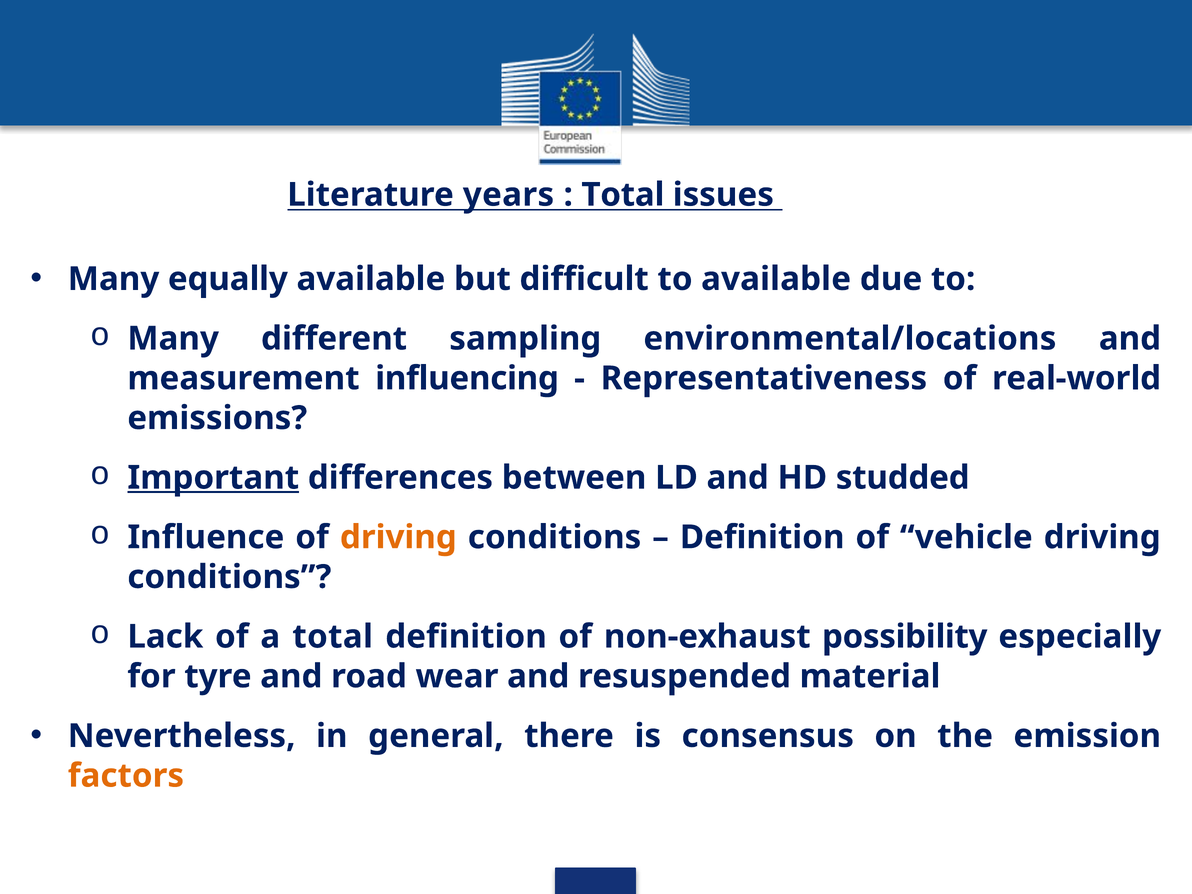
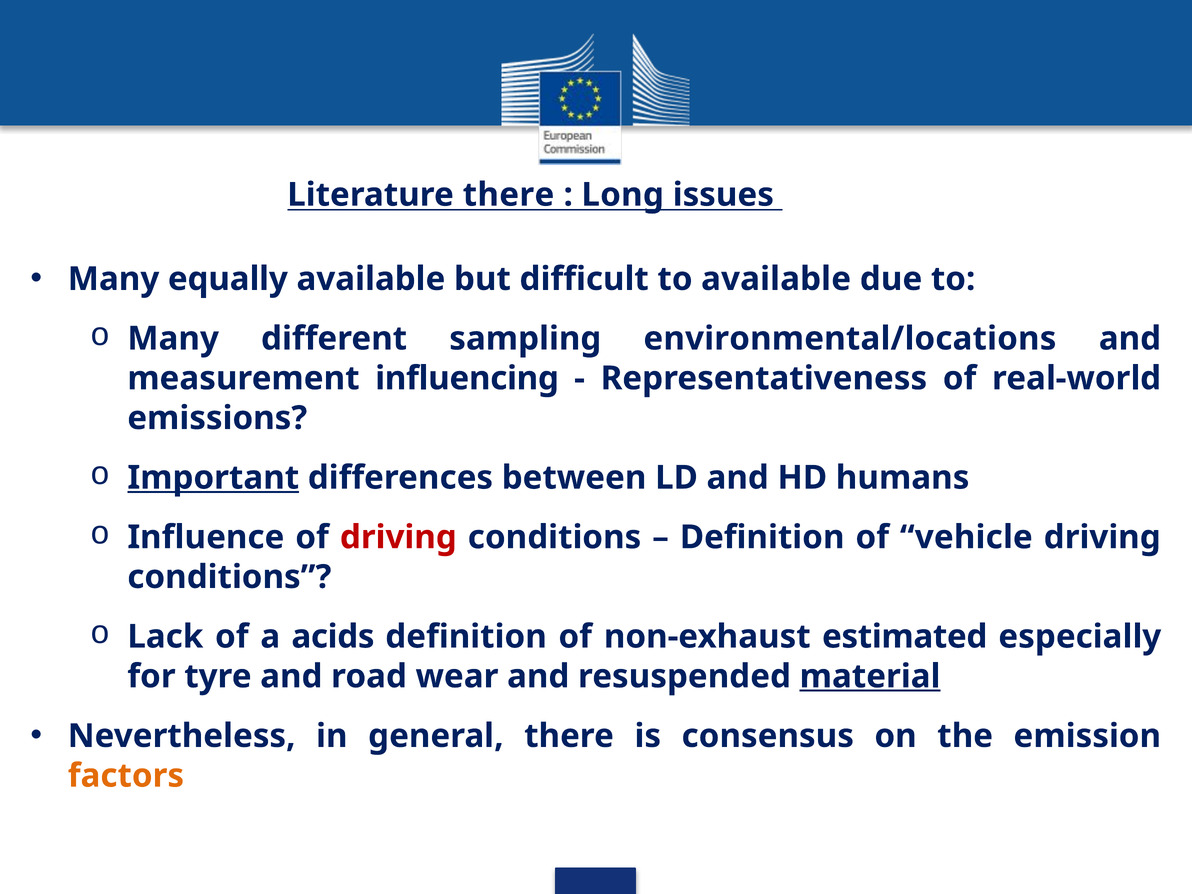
Literature years: years -> there (508, 195)
Total: Total -> Long (623, 195)
studded: studded -> humans (903, 478)
driving colour: orange -> red (398, 537)
a total: total -> acids (333, 637)
possibility: possibility -> estimated (905, 637)
material underline: none -> present (870, 676)
